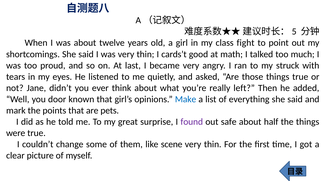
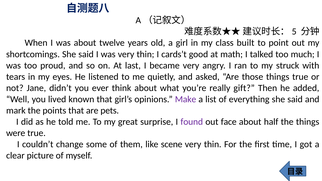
fight: fight -> built (246, 43)
left: left -> gift (244, 88)
door: door -> lived (57, 99)
Make colour: blue -> purple (186, 99)
safe: safe -> face (229, 122)
